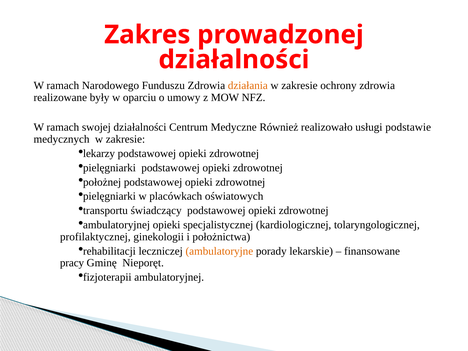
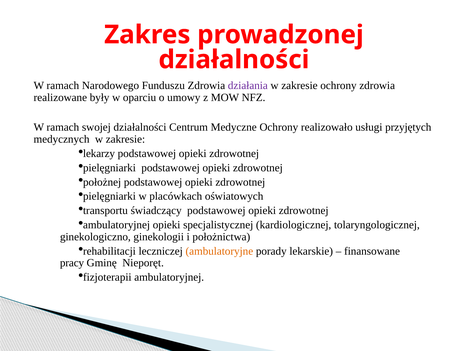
działania colour: orange -> purple (248, 86)
Medyczne Również: Również -> Ochrony (279, 127)
podstawie: podstawie -> przyjętych (408, 127)
profilaktycznej: profilaktycznej -> ginekologiczno (95, 237)
